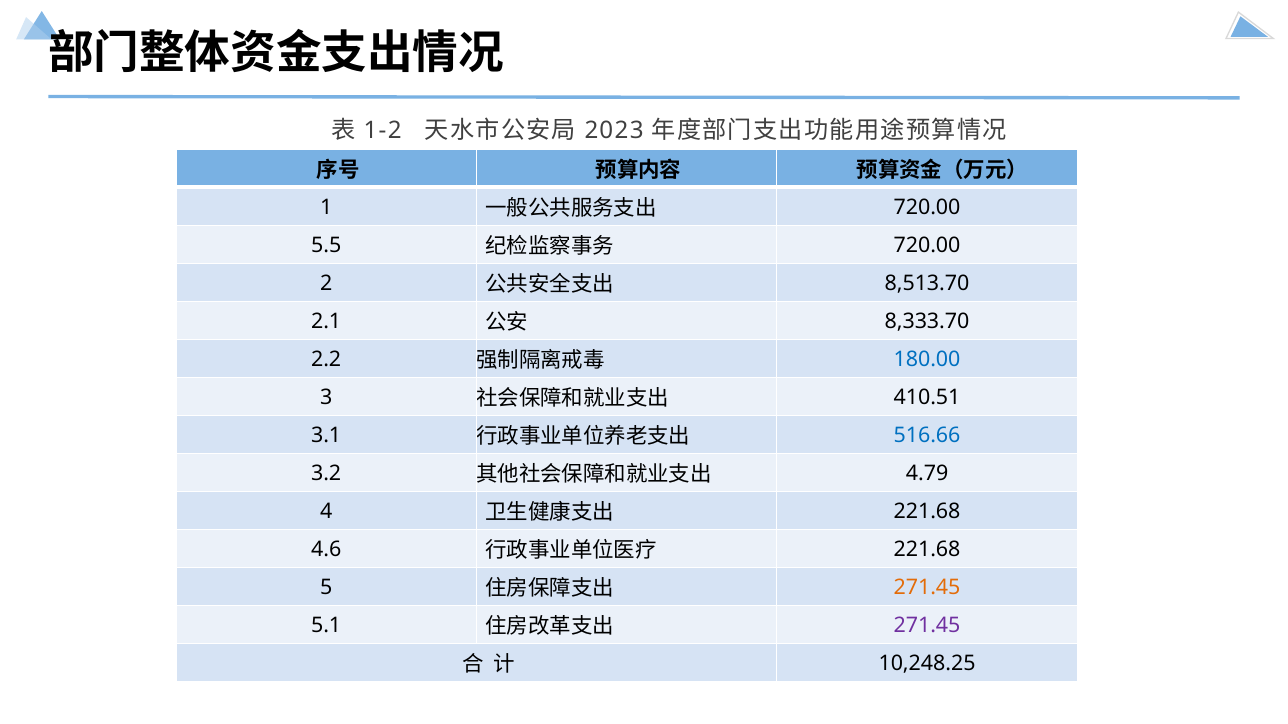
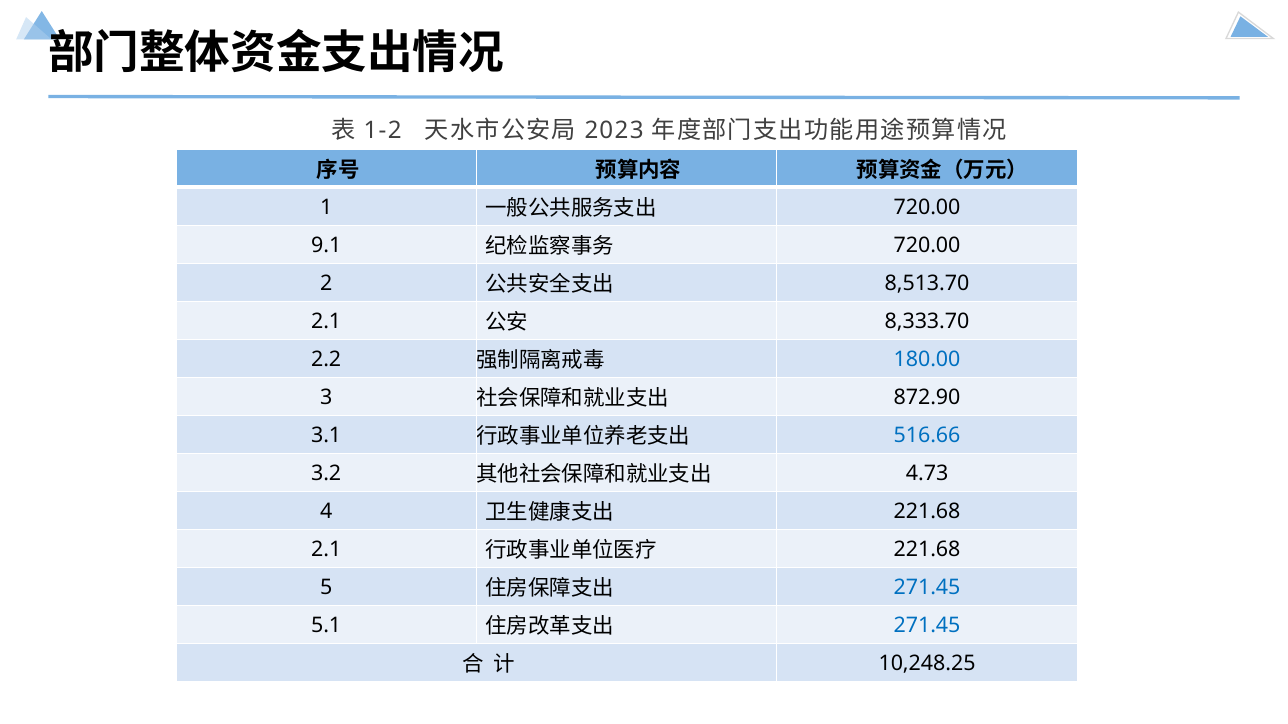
5.5: 5.5 -> 9.1 (326, 245)
410.51: 410.51 -> 872.90 (927, 398)
4.79: 4.79 -> 4.73 (927, 474)
4.6: 4.6 -> 2.1 (326, 550)
271.45 colour: orange -> blue (927, 588)
271.45 colour: purple -> blue (927, 626)
